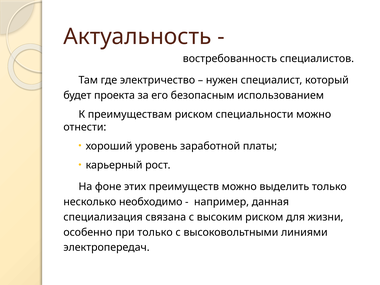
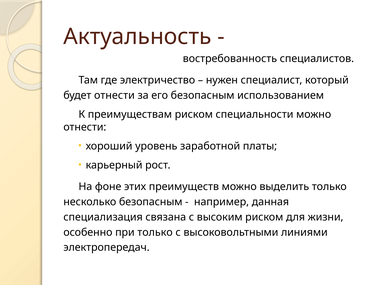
будет проекта: проекта -> отнести (114, 95)
несколько необходимо: необходимо -> безопасным (151, 202)
